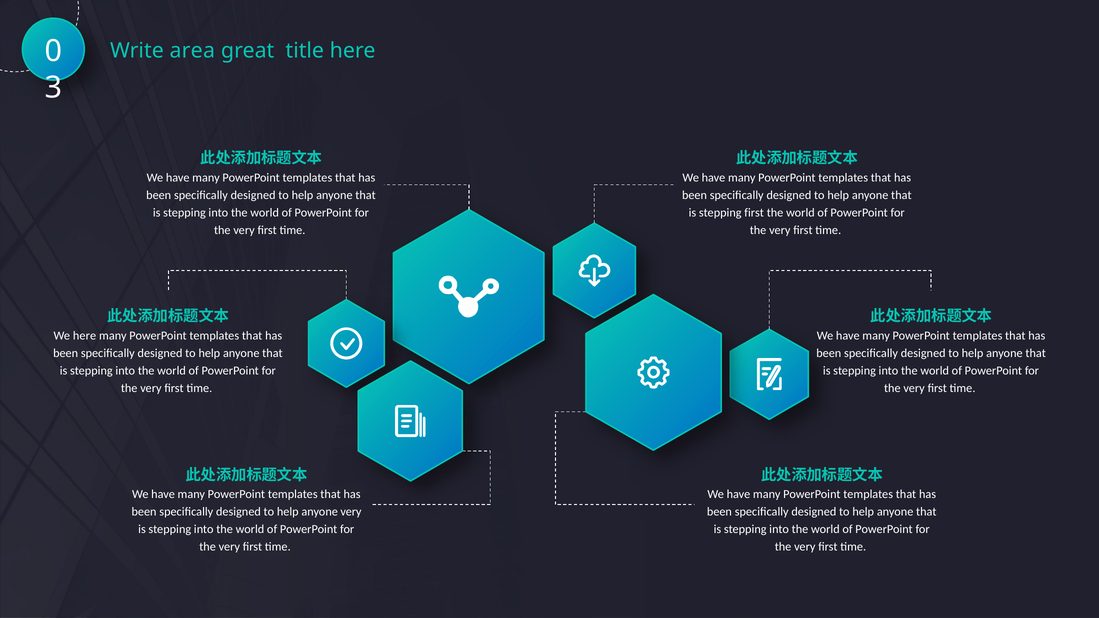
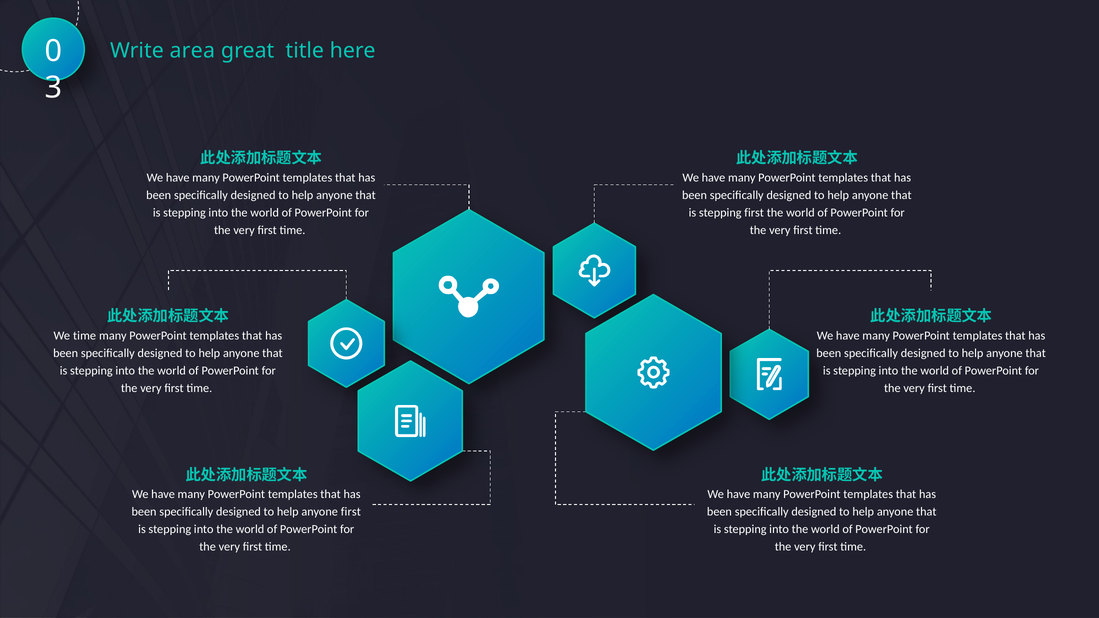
We here: here -> time (85, 336)
anyone very: very -> first (351, 512)
